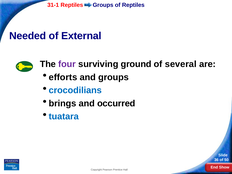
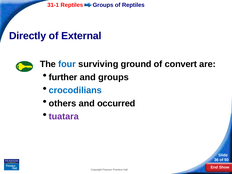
Needed: Needed -> Directly (28, 36)
four colour: purple -> blue (67, 64)
several: several -> convert (181, 64)
efforts: efforts -> further (63, 77)
brings: brings -> others (63, 103)
tuatara colour: blue -> purple (64, 116)
